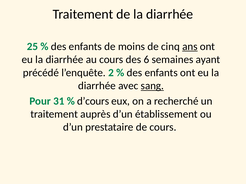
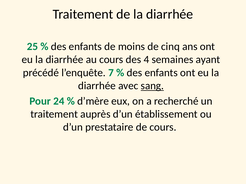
ans underline: present -> none (190, 47)
6: 6 -> 4 (146, 60)
2: 2 -> 7 (111, 73)
31: 31 -> 24 (59, 101)
d’cours: d’cours -> d’mère (93, 101)
